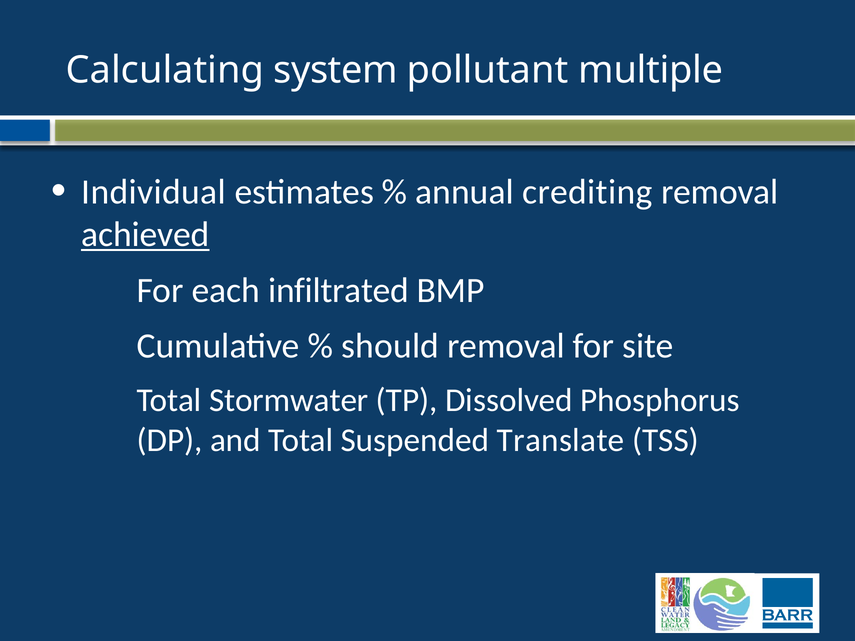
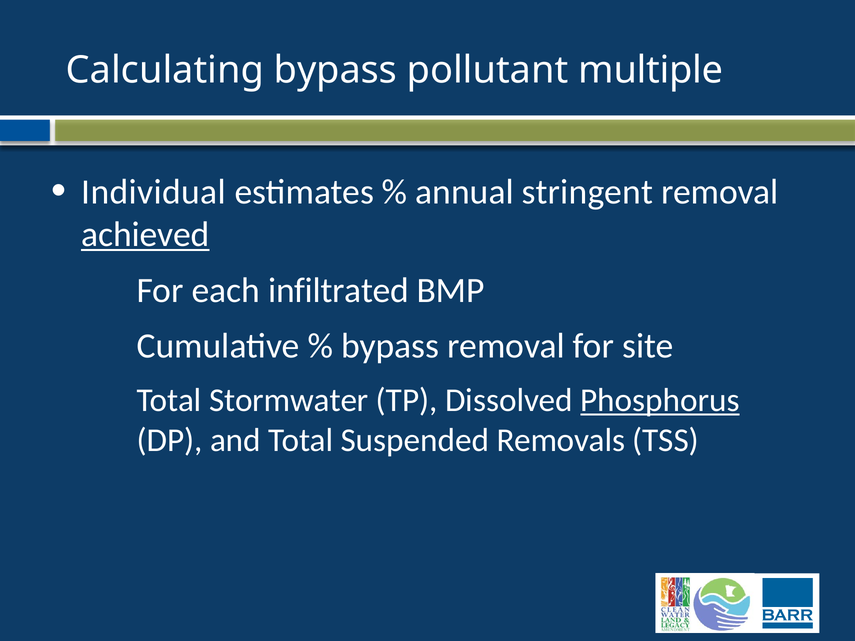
Calculating system: system -> bypass (335, 70)
crediting: crediting -> stringent (587, 192)
should: should -> bypass (390, 346)
Phosphorus underline: none -> present (660, 400)
Translate: Translate -> Removals (561, 440)
